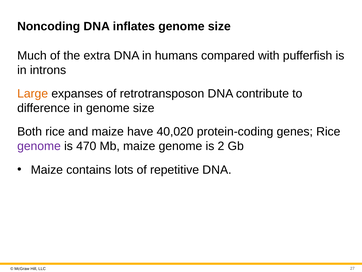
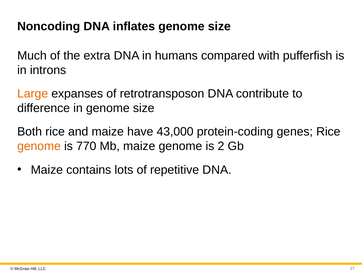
40,020: 40,020 -> 43,000 (175, 131)
genome colour: purple -> orange (39, 146)
470: 470 -> 770 (86, 146)
